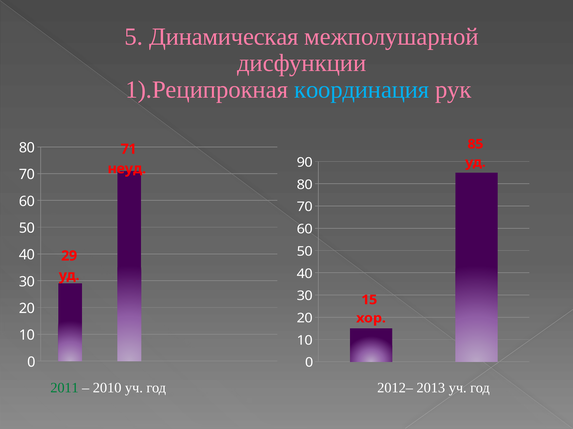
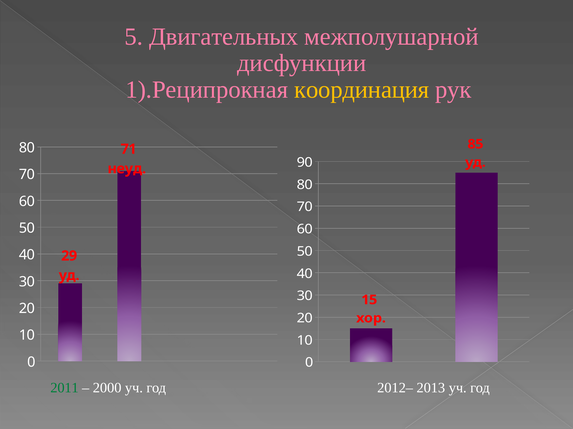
Динамическая: Динамическая -> Двигательных (224, 37)
координация colour: light blue -> yellow (362, 90)
2010: 2010 -> 2000 (107, 388)
